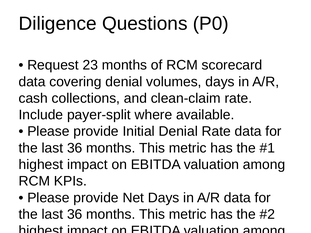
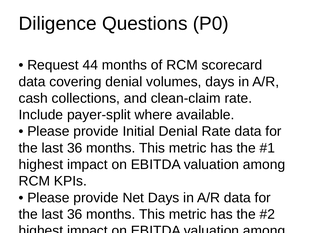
23: 23 -> 44 (90, 65)
